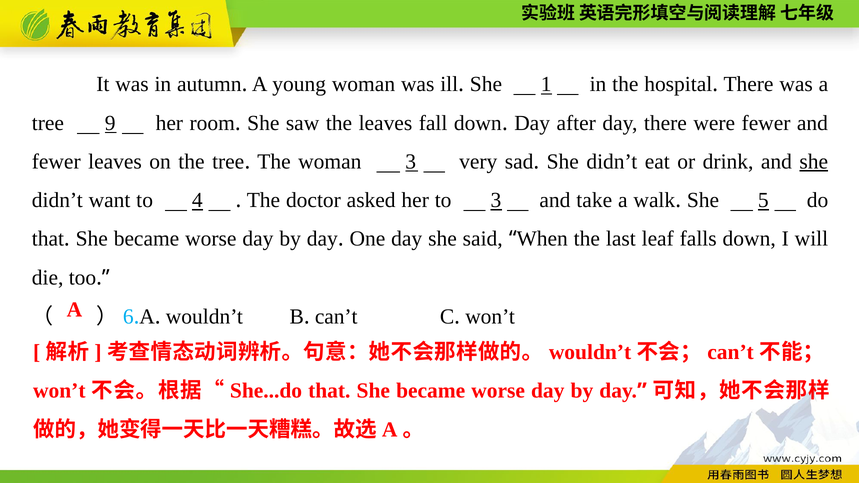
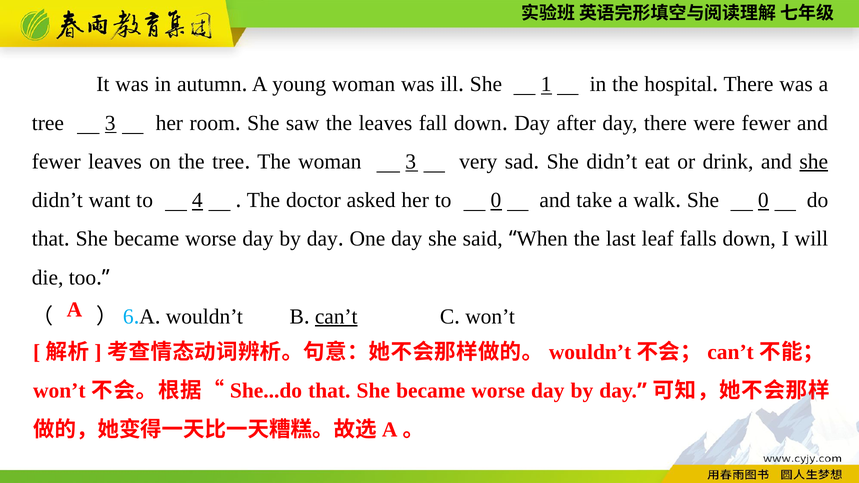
tree 9: 9 -> 3 (110, 123)
to 3: 3 -> 0 (496, 200)
She 5: 5 -> 0 (763, 200)
can’t underline: none -> present (336, 317)
